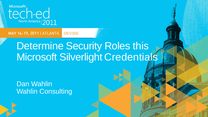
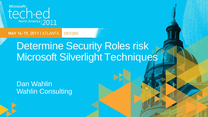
this: this -> risk (141, 46)
Credentials: Credentials -> Techniques (131, 57)
